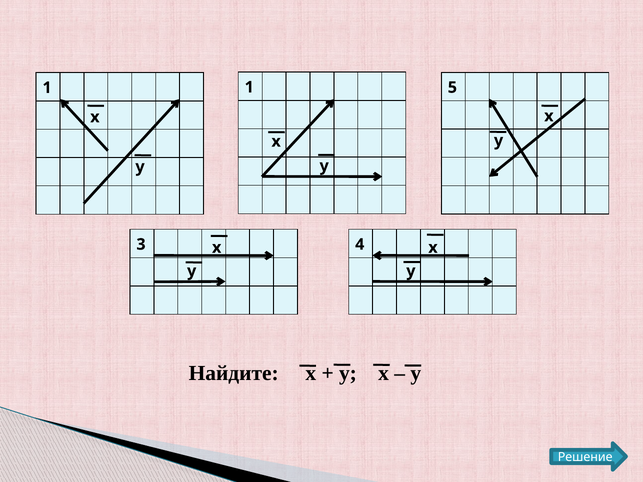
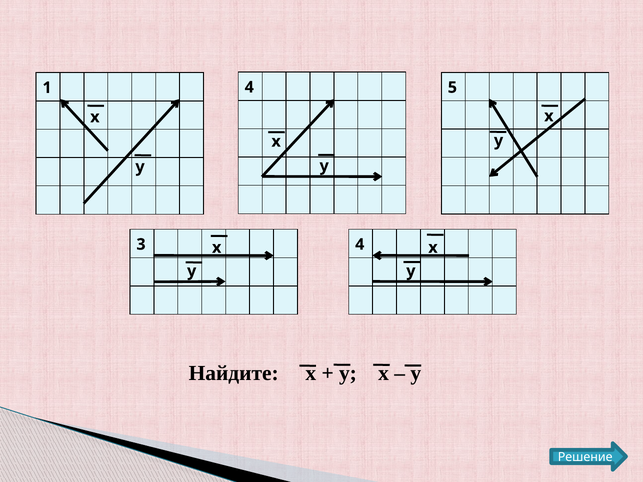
1 1: 1 -> 4 (249, 87)
